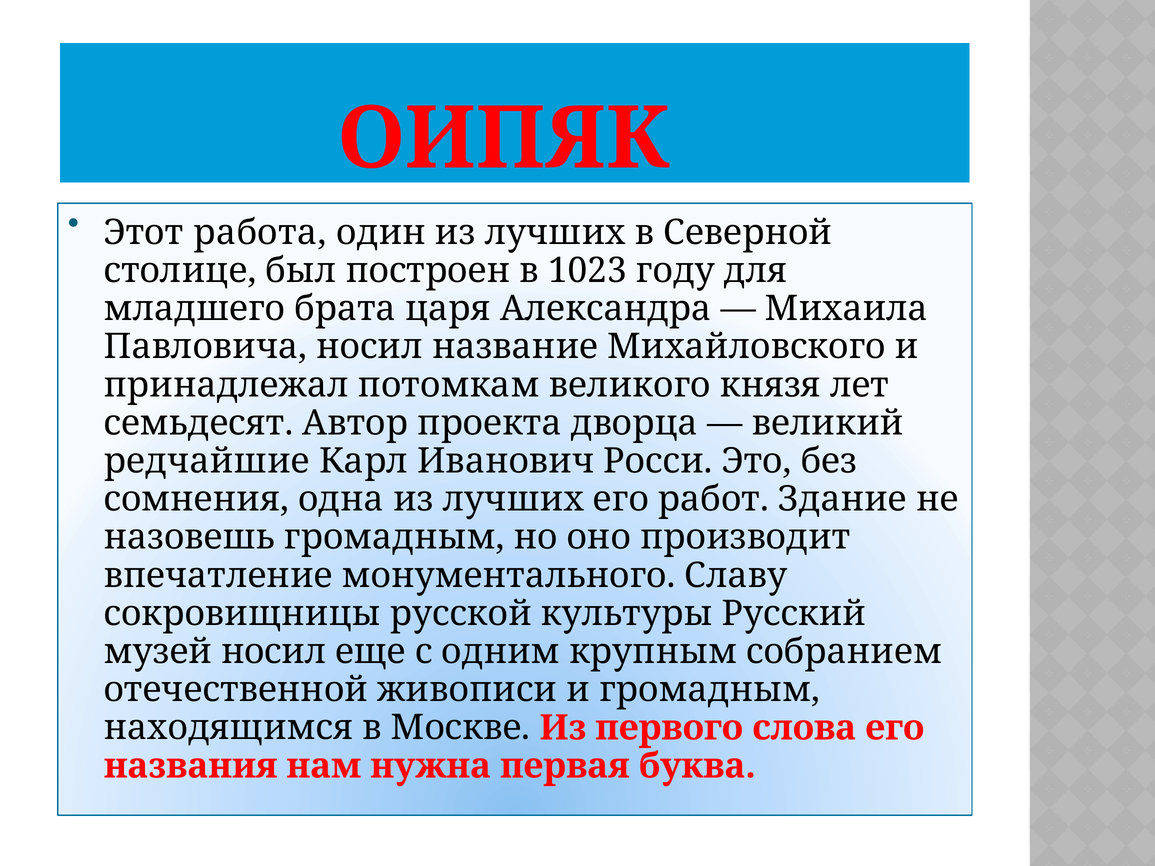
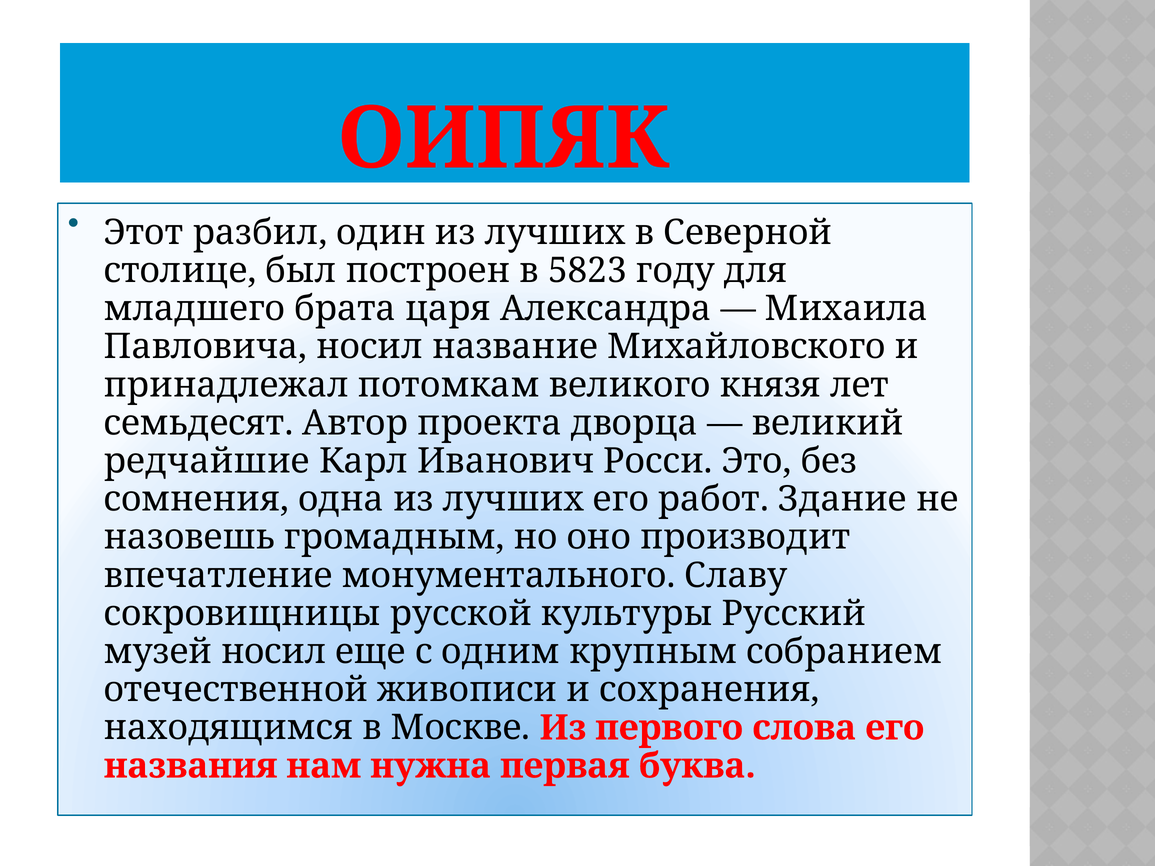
работа: работа -> разбил (260, 233)
1023: 1023 -> 5823 (587, 271)
и громадным: громадным -> сохранения (709, 690)
